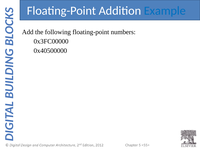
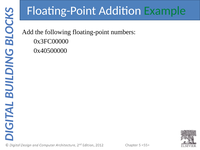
Example colour: blue -> green (165, 11)
